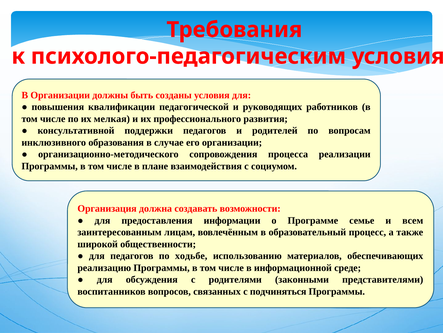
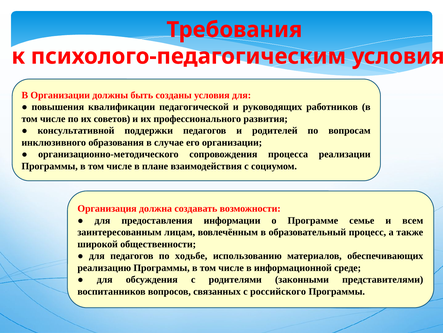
мелкая: мелкая -> советов (112, 118)
подчиняться: подчиняться -> российского (278, 291)
